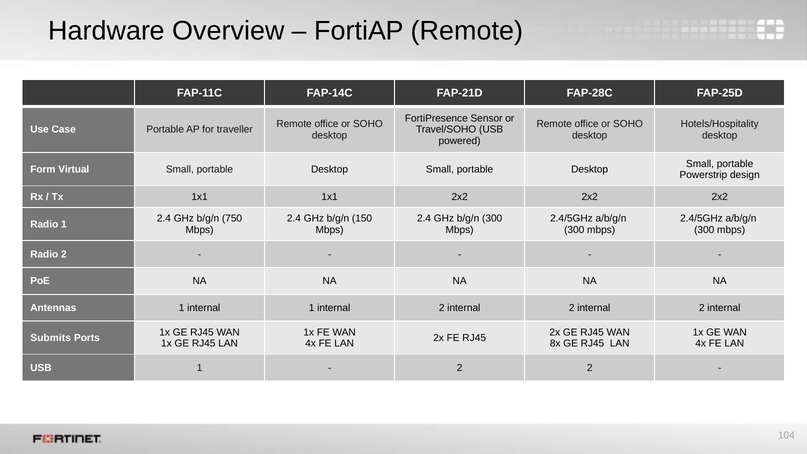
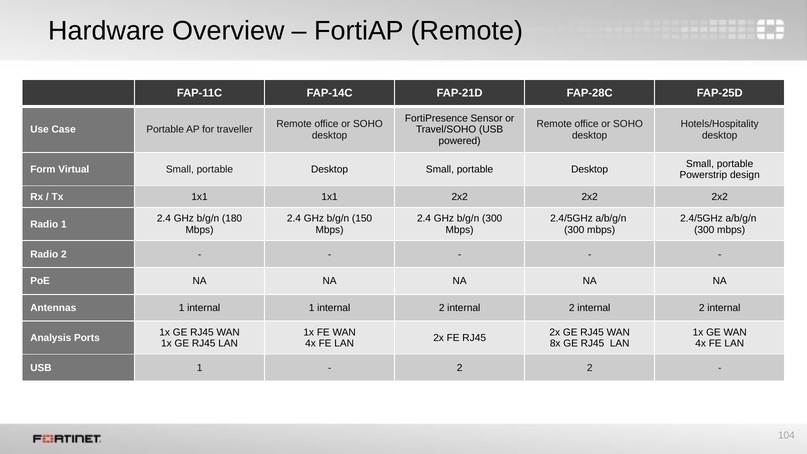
750: 750 -> 180 (232, 219)
Submits: Submits -> Analysis (51, 338)
